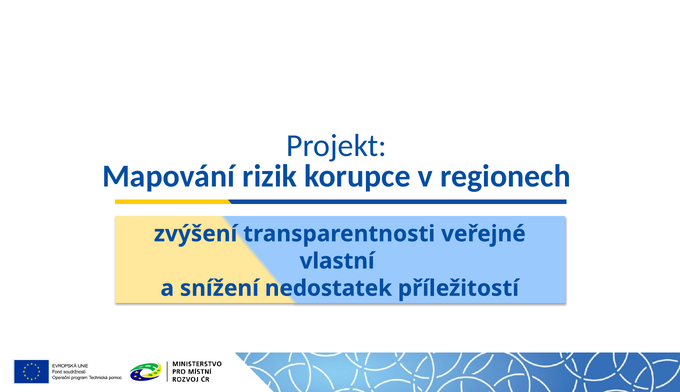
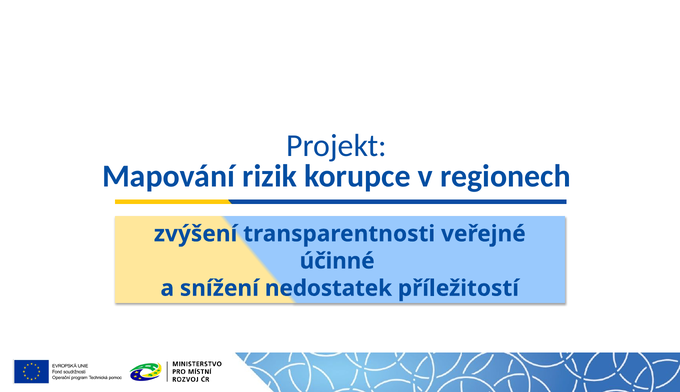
vlastní: vlastní -> účinné (337, 261)
